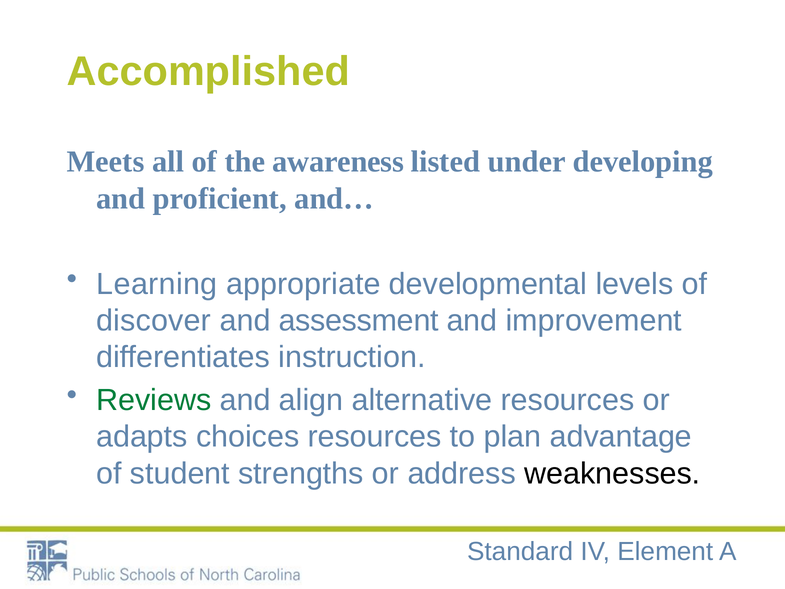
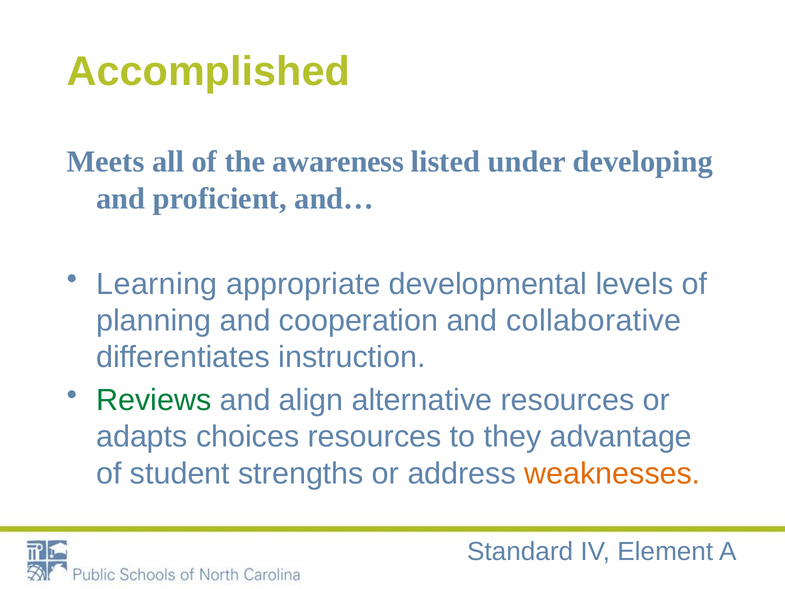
discover: discover -> planning (154, 321)
assessment: assessment -> cooperation (359, 321)
improvement: improvement -> collaborative (594, 321)
plan: plan -> they (512, 437)
weaknesses colour: black -> orange (612, 473)
